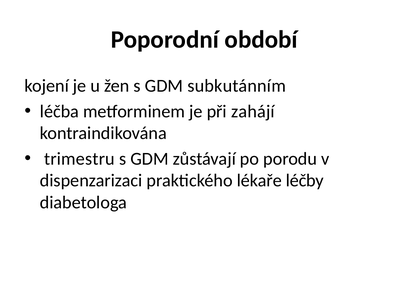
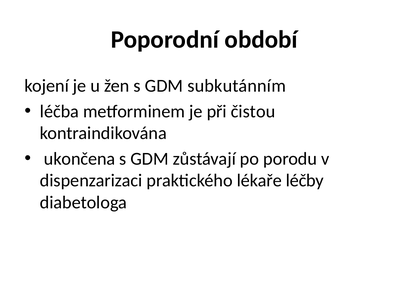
zahájí: zahájí -> čistou (253, 111)
trimestru: trimestru -> ukončena (80, 159)
